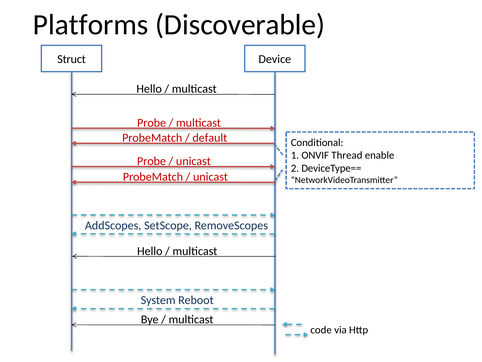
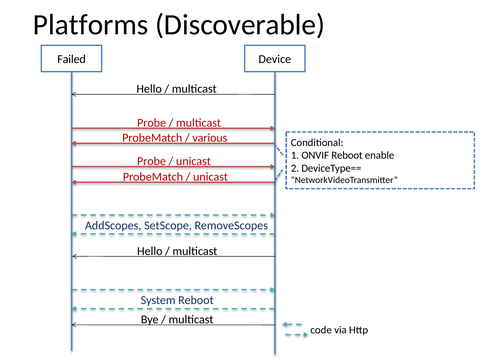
Struct: Struct -> Failed (72, 59)
default: default -> various (210, 138)
ONVIF Thread: Thread -> Reboot (347, 155)
